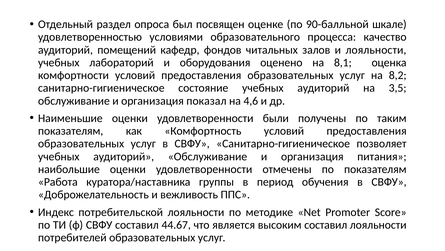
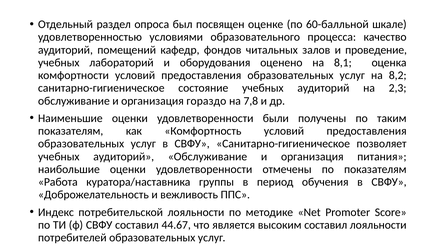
90-балльной: 90-балльной -> 60-балльной (337, 24)
и лояльности: лояльности -> проведение (376, 50)
3,5: 3,5 -> 2,3 (398, 88)
показал: показал -> гораздо (206, 101)
4,6: 4,6 -> 7,8 (251, 101)
